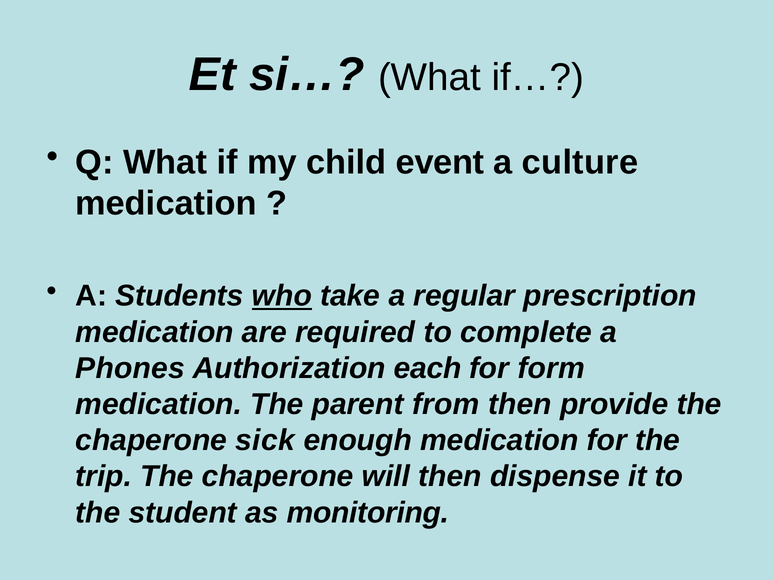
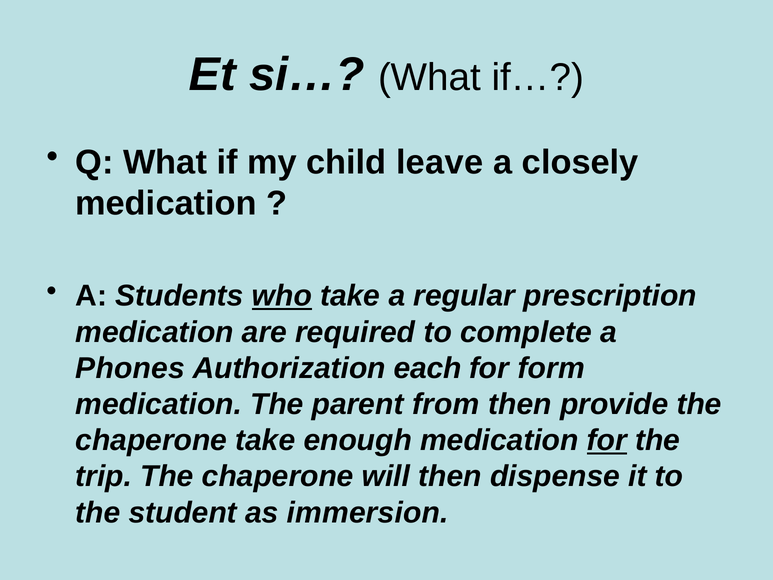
event: event -> leave (440, 162)
culture: culture -> closely (580, 162)
chaperone sick: sick -> take (265, 440)
for underline: none -> present (607, 440)
monitoring: monitoring -> immersion (368, 512)
